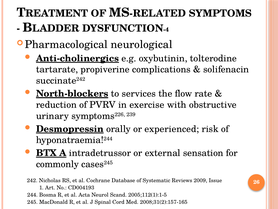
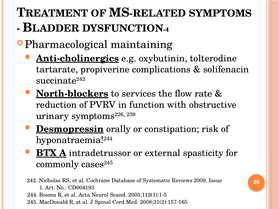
neurological: neurological -> maintaining (142, 44)
exercise: exercise -> function (147, 105)
experienced: experienced -> constipation (172, 129)
sensation: sensation -> spasticity (203, 153)
